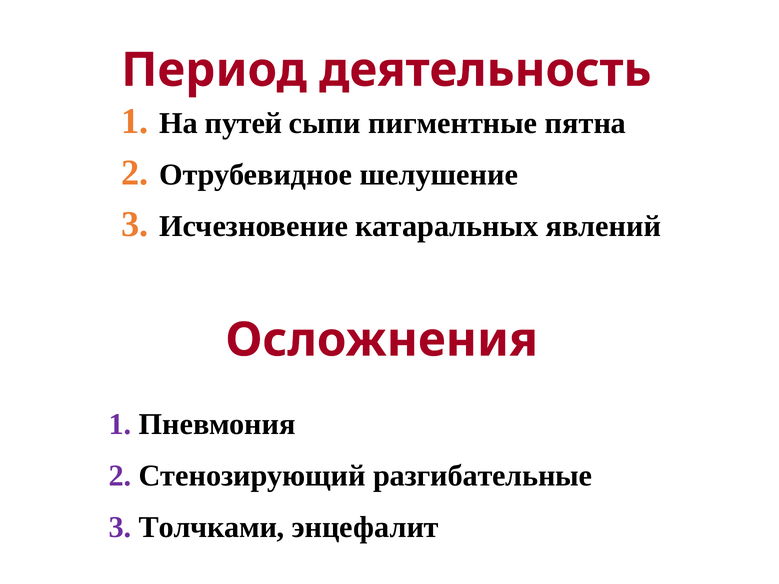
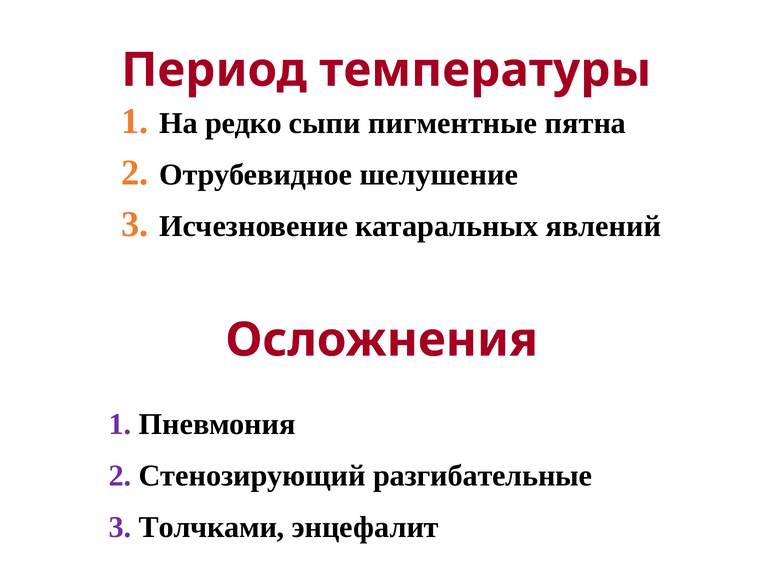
деятельность: деятельность -> температуры (485, 70)
путей: путей -> редко (244, 124)
